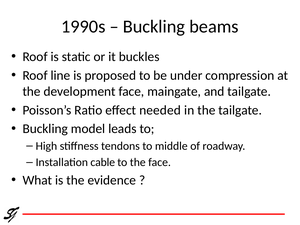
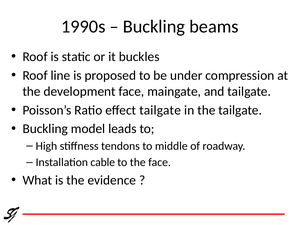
effect needed: needed -> tailgate (160, 110)
